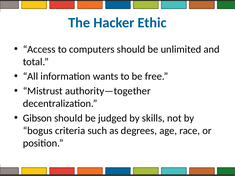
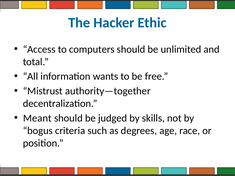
Gibson: Gibson -> Meant (37, 118)
